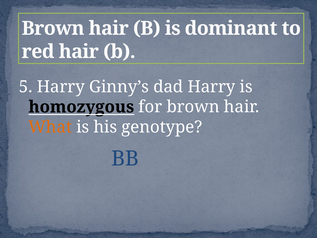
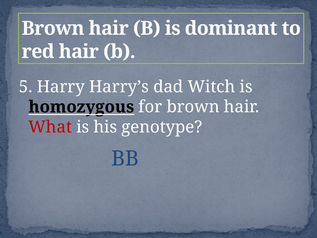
Ginny’s: Ginny’s -> Harry’s (119, 87)
dad Harry: Harry -> Witch (211, 87)
What colour: orange -> red (50, 127)
